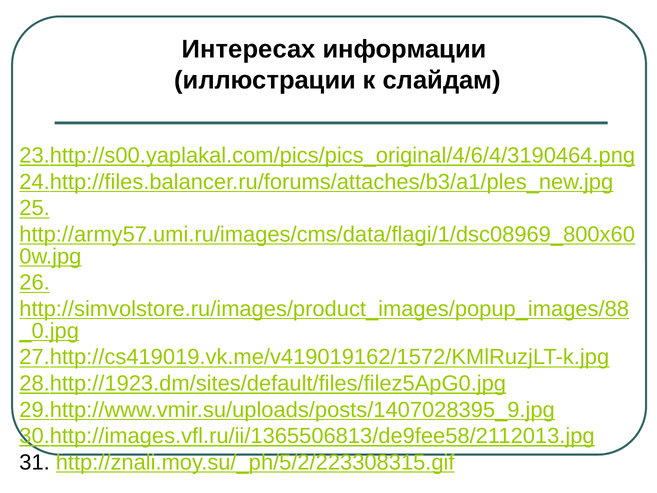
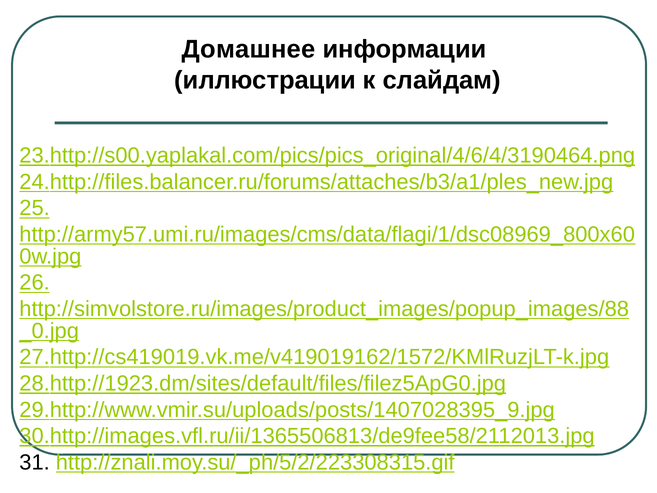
Интересах: Интересах -> Домашнее (249, 49)
